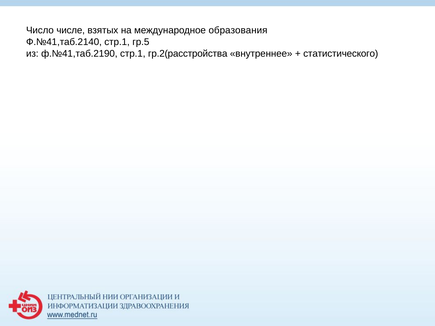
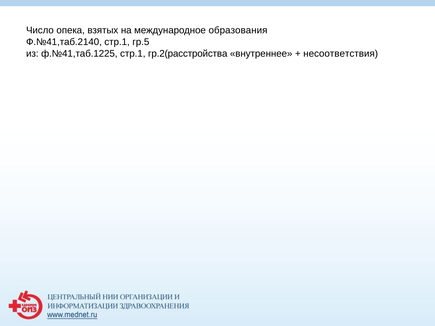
числе: числе -> опека (71, 30)
ф.№41,таб.2190: ф.№41,таб.2190 -> ф.№41,таб.1225 (79, 54)
статистического: статистического -> несоответствия (341, 54)
